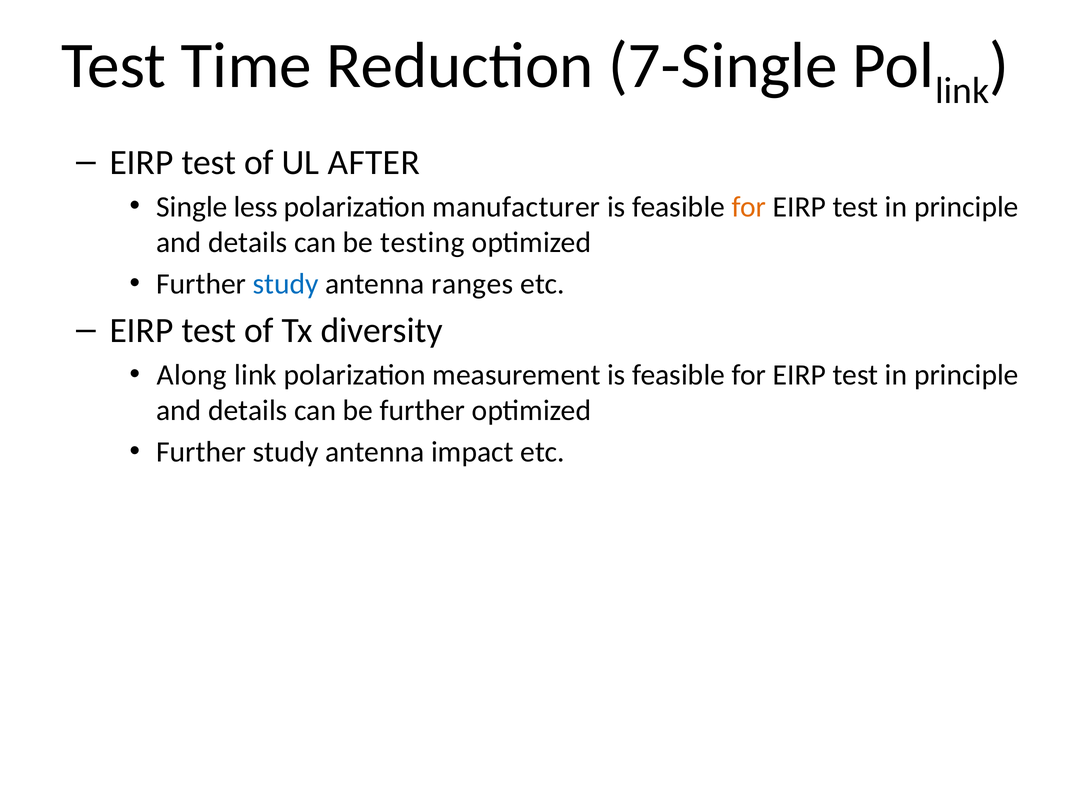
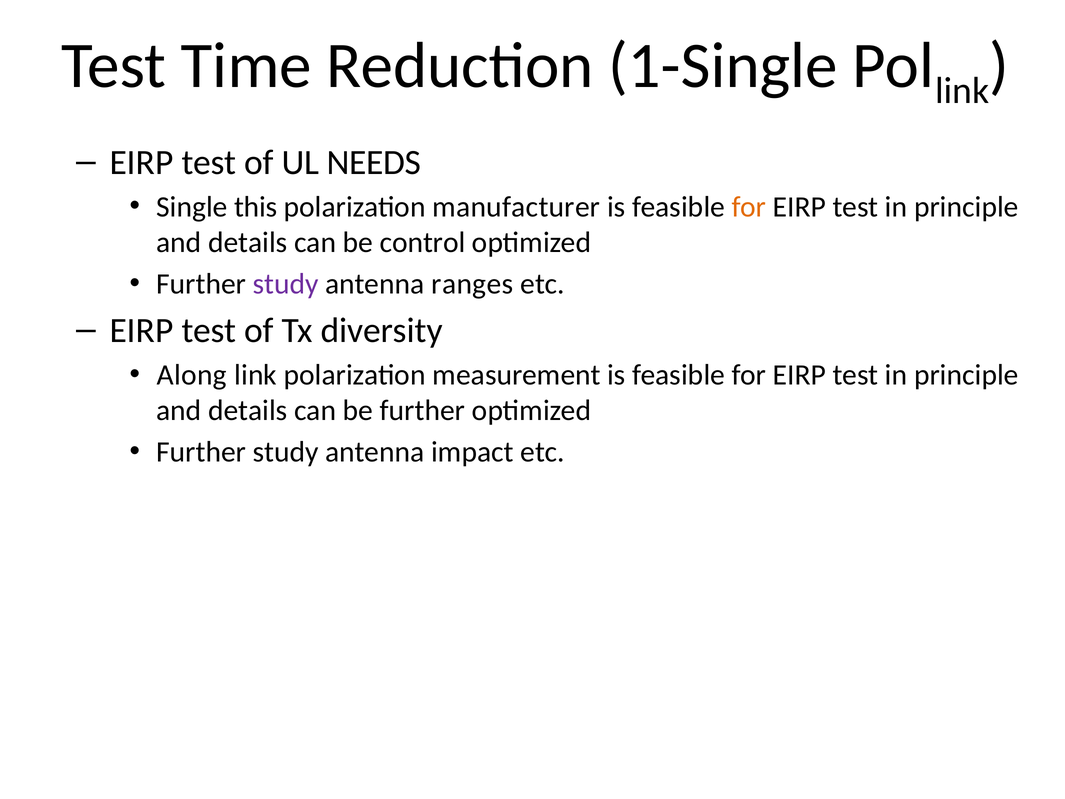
7-Single: 7-Single -> 1-Single (723, 66)
AFTER: AFTER -> NEEDS (374, 162)
less: less -> this (256, 207)
testing: testing -> control (423, 242)
study colour: blue -> purple (286, 284)
